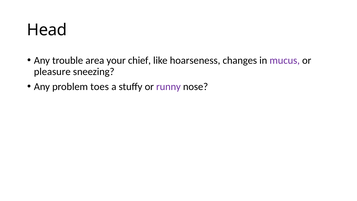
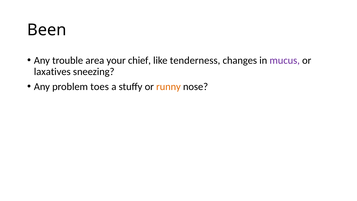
Head: Head -> Been (47, 30)
hoarseness: hoarseness -> tenderness (195, 60)
pleasure: pleasure -> laxatives (52, 72)
runny colour: purple -> orange (168, 87)
